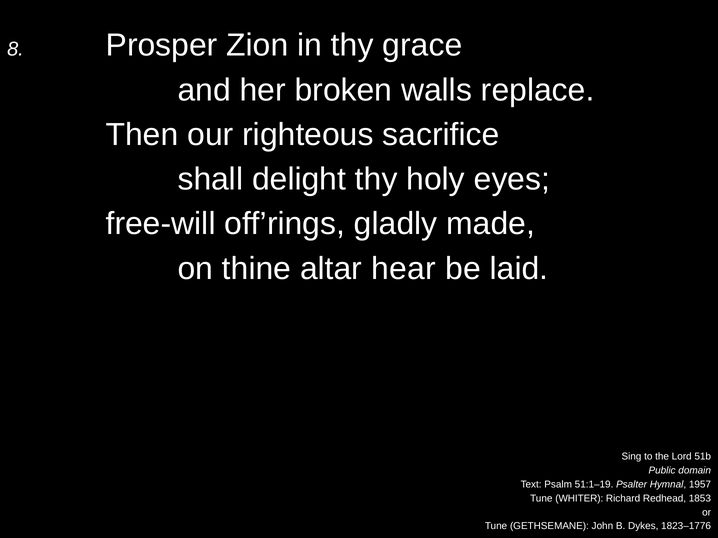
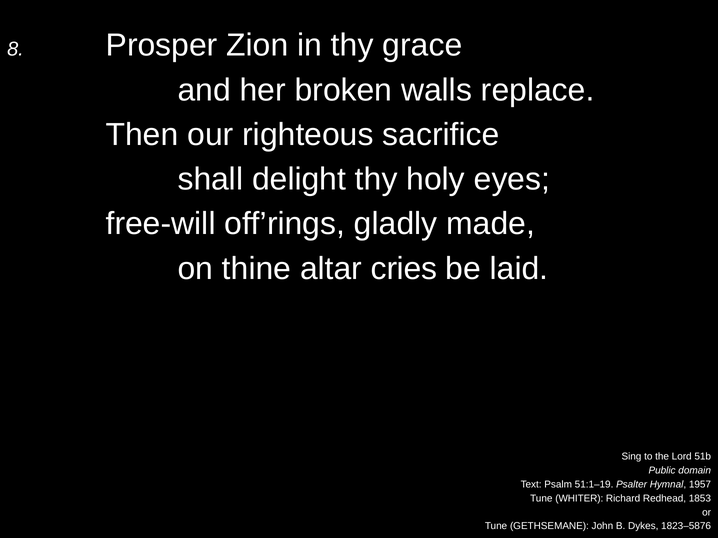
hear: hear -> cries (404, 269)
1823–1776: 1823–1776 -> 1823–5876 (686, 527)
